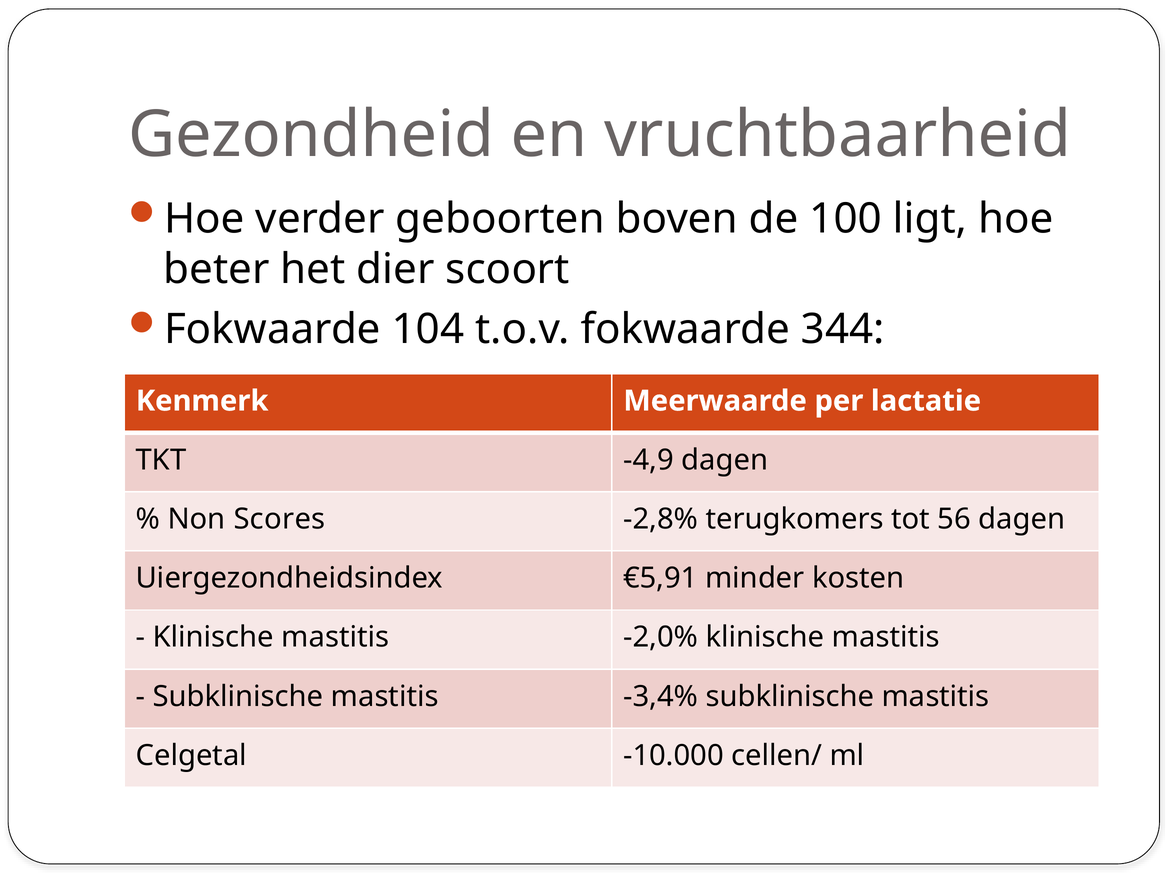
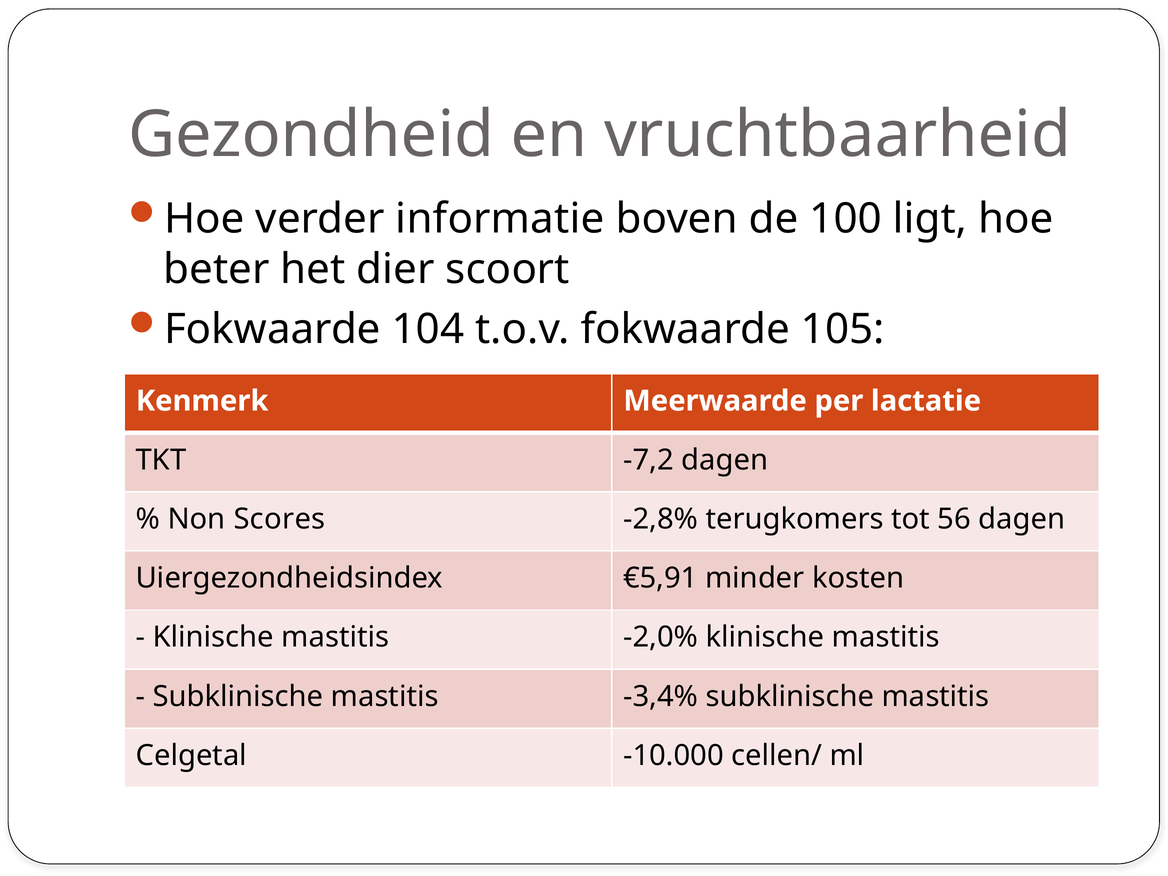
geboorten: geboorten -> informatie (500, 219)
344: 344 -> 105 (843, 330)
-4,9: -4,9 -> -7,2 (649, 460)
